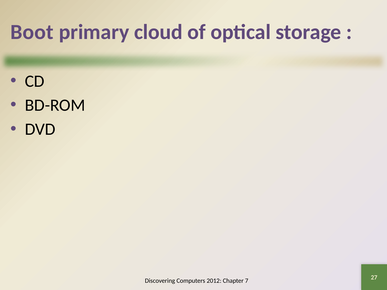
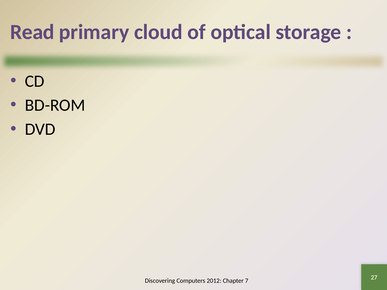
Boot: Boot -> Read (32, 32)
